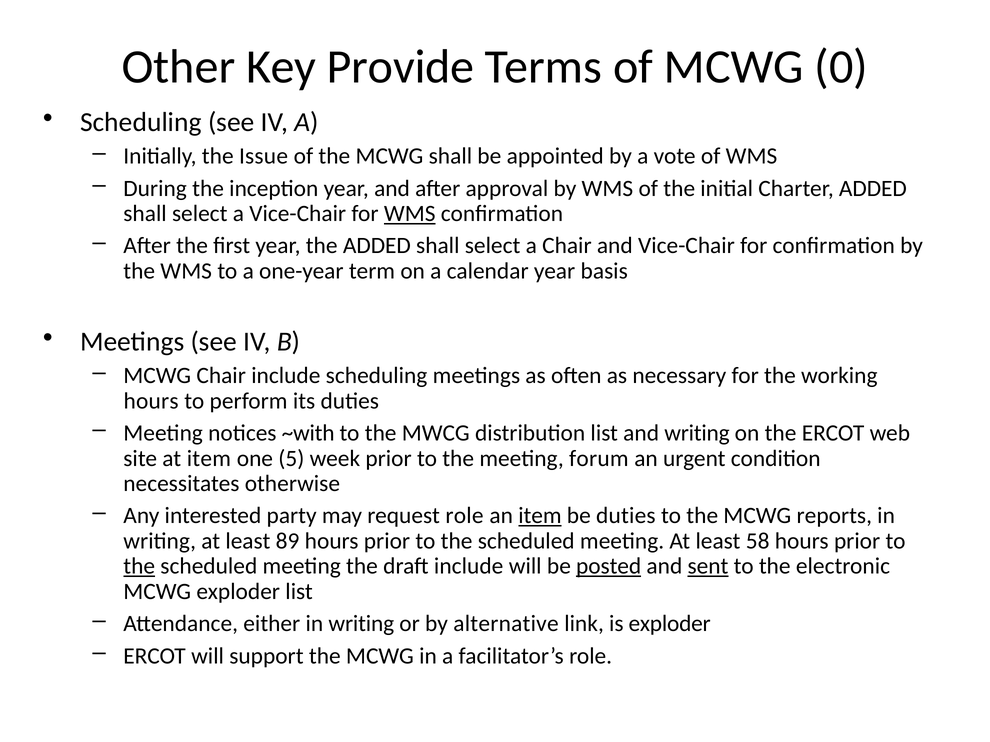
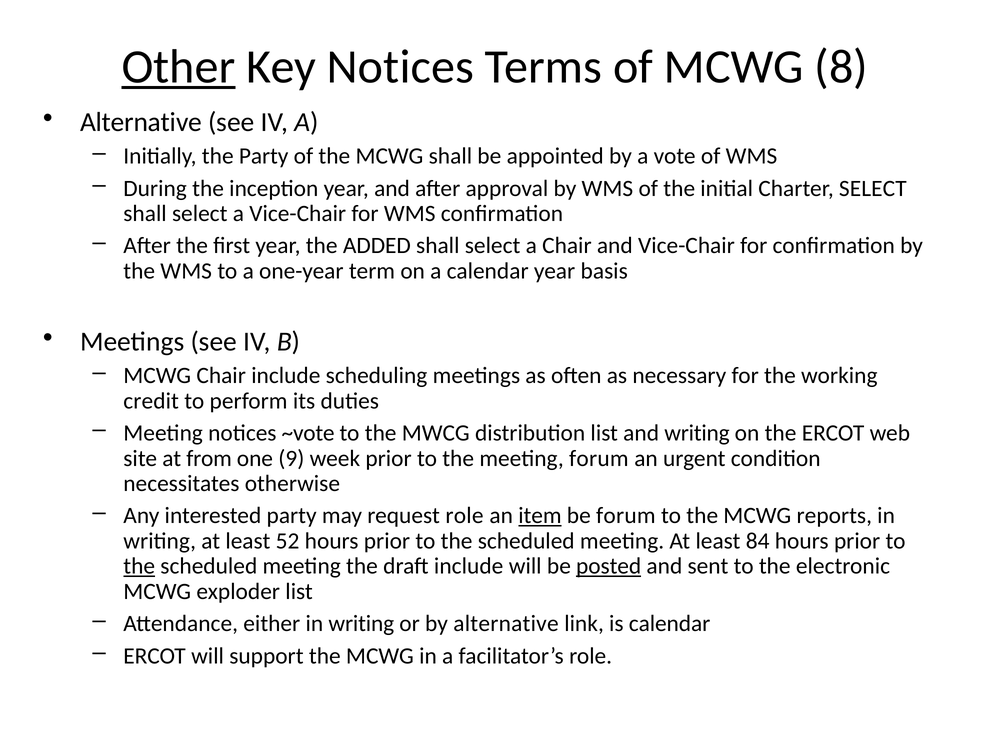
Other underline: none -> present (178, 67)
Key Provide: Provide -> Notices (400, 67)
0: 0 -> 8 (841, 67)
Scheduling: Scheduling -> Alternative (141, 122)
the Issue: Issue -> Party (264, 156)
Charter ADDED: ADDED -> SELECT (873, 188)
WMS underline: present -> none (410, 214)
hours: hours -> credit (151, 401)
~with: ~with -> ~vote (308, 433)
at item: item -> from (209, 459)
5: 5 -> 9 (291, 459)
be duties: duties -> forum (626, 516)
89: 89 -> 52 (288, 541)
58: 58 -> 84 (758, 541)
sent underline: present -> none (708, 567)
is exploder: exploder -> calendar (670, 624)
